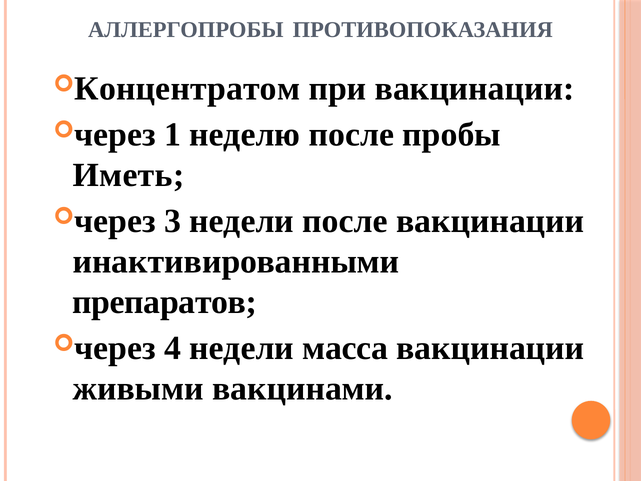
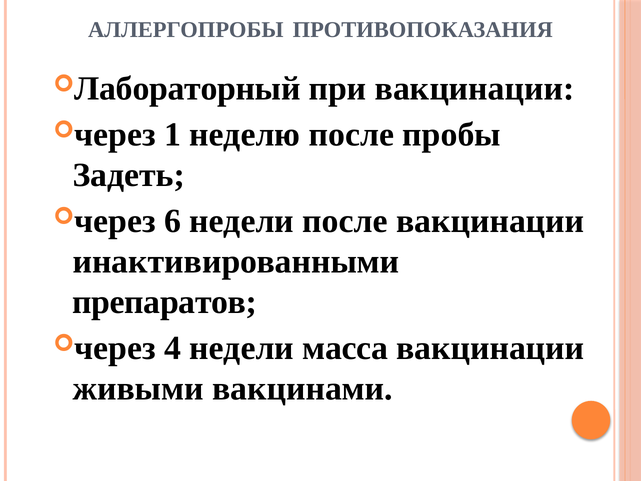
Концентратом: Концентратом -> Лабораторный (187, 88)
Иметь: Иметь -> Задеть (129, 175)
3: 3 -> 6 (173, 221)
